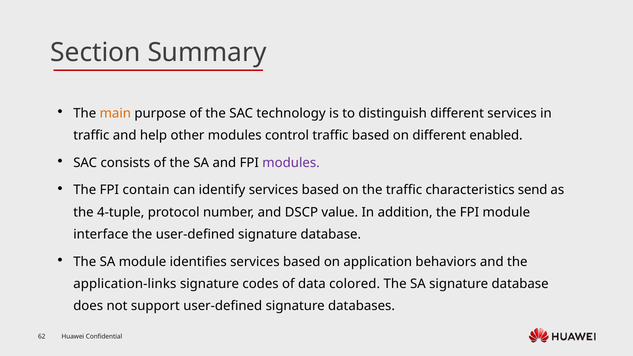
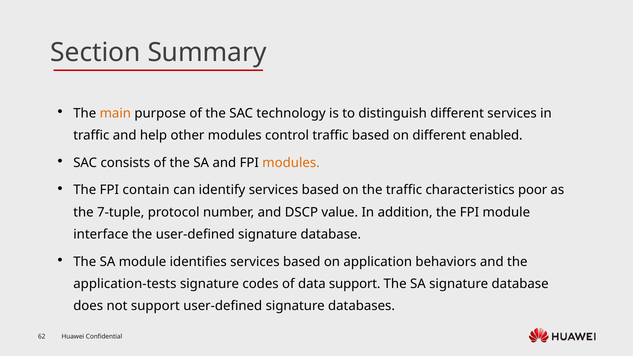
modules colour: purple -> orange (291, 163)
send: send -> poor (533, 190)
4-tuple: 4-tuple -> 7-tuple (121, 212)
application-links: application-links -> application-tests (125, 284)
data colored: colored -> support (355, 284)
